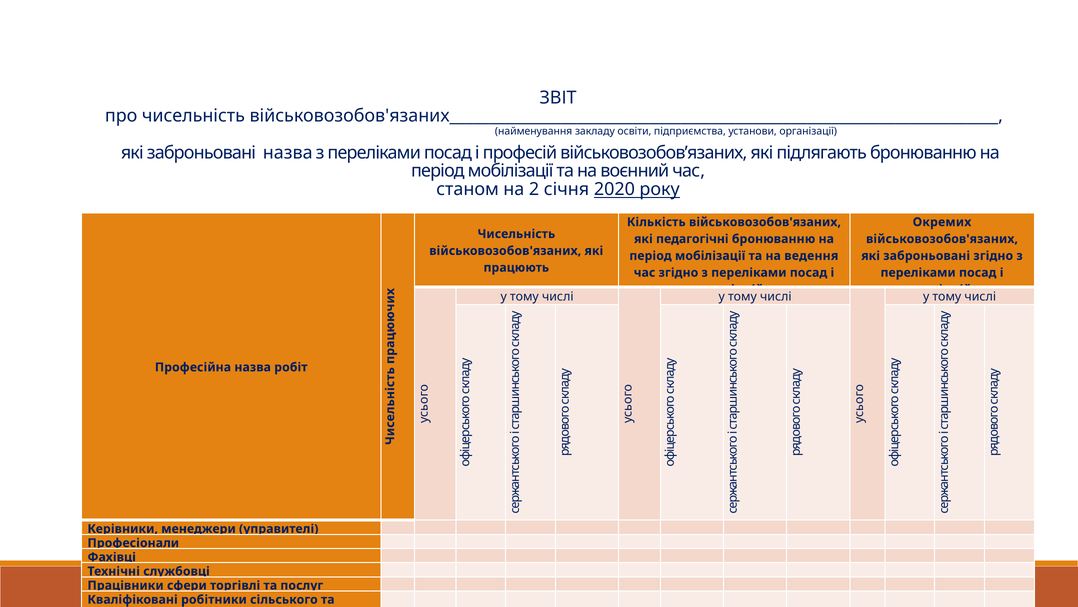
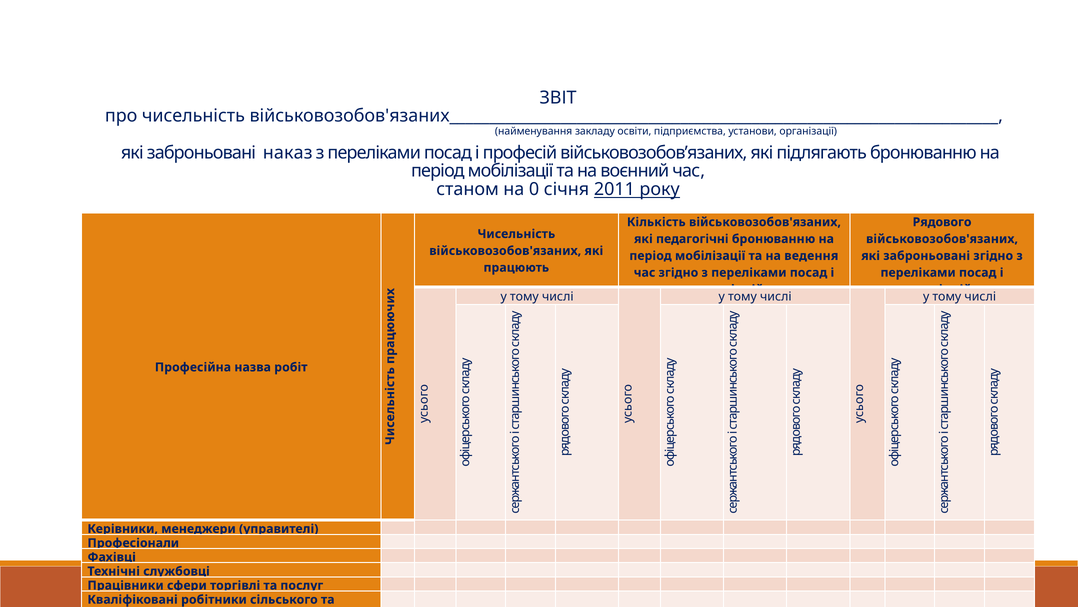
заброньовані назва: назва -> наказ (288, 152)
2: 2 -> 0 (534, 189)
2020: 2020 -> 2011 (614, 189)
Окремих: Окремих -> Рядового (942, 222)
